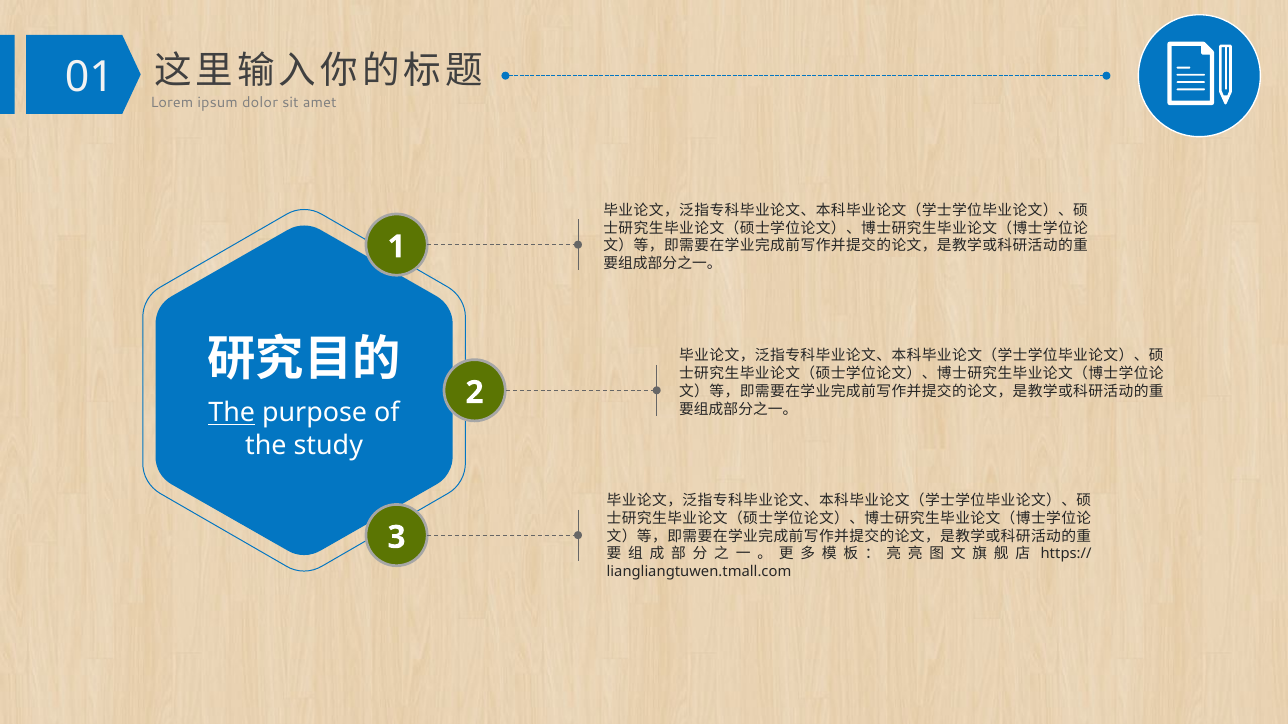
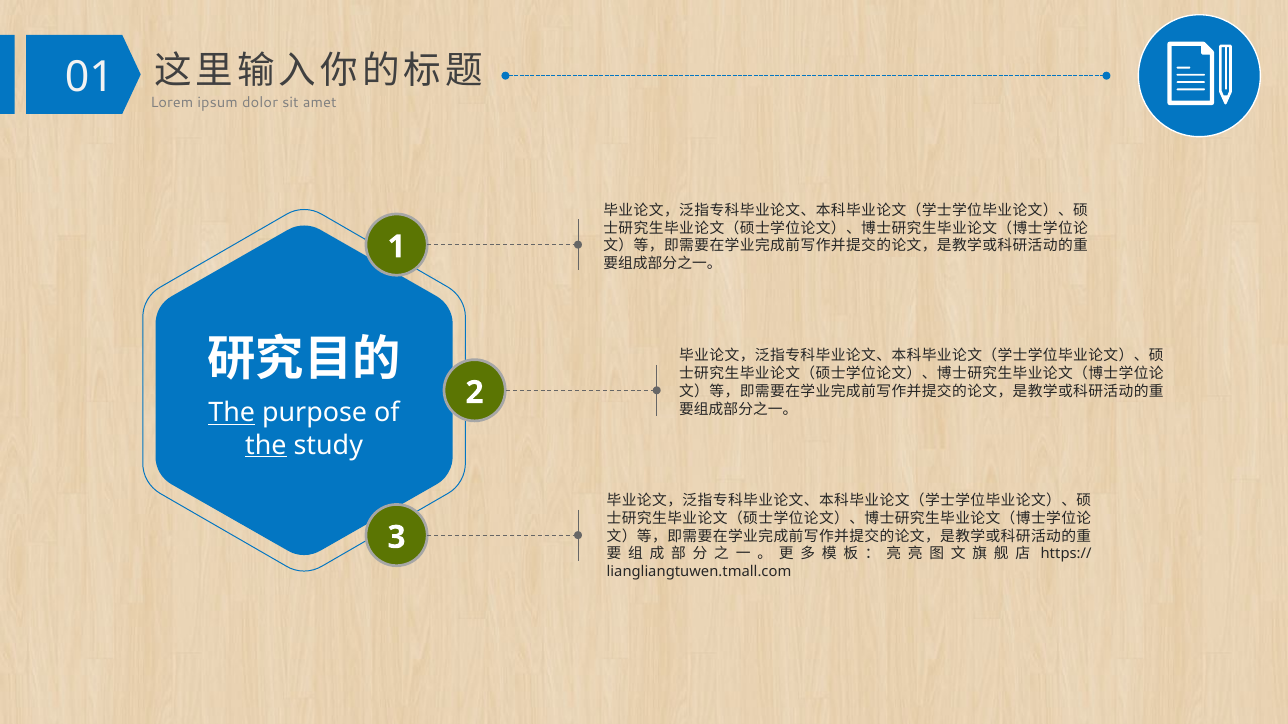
the underline: none -> present (266, 445)
